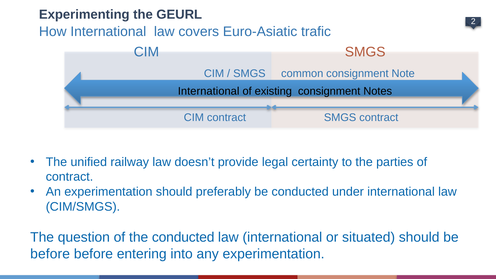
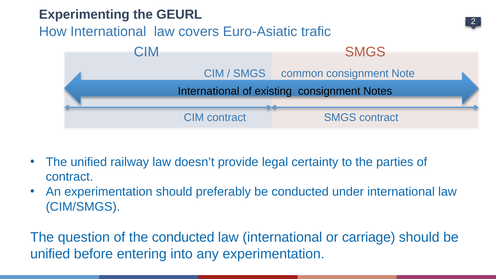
situated: situated -> carriage (369, 237)
before: before -> unified (50, 254)
